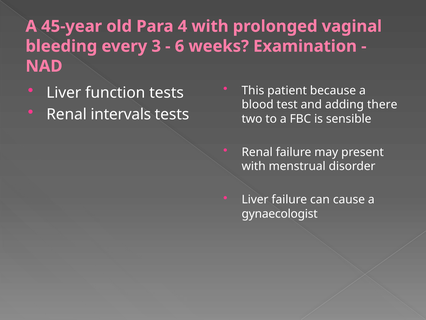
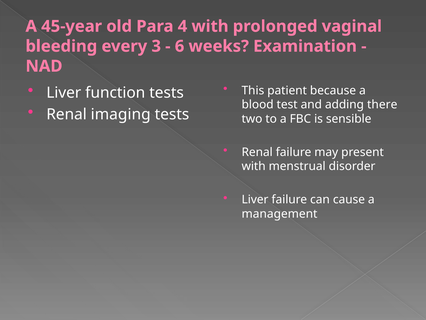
intervals: intervals -> imaging (121, 114)
gynaecologist: gynaecologist -> management (280, 214)
